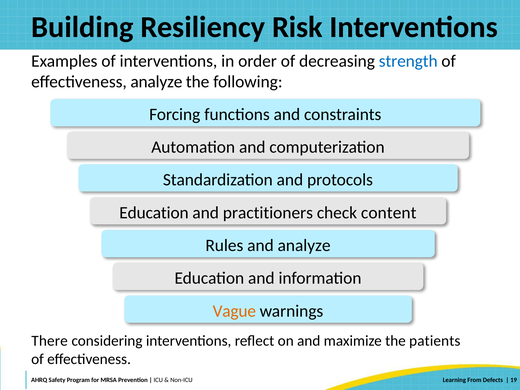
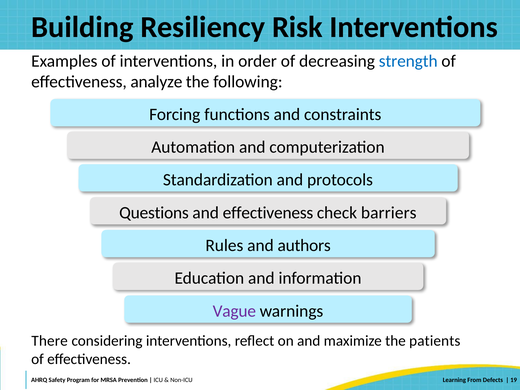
Education: Education -> Questions (154, 213)
and practitioners: practitioners -> effectiveness (268, 213)
content: content -> barriers (389, 213)
and analyze: analyze -> authors (304, 245)
Vague colour: orange -> purple (234, 311)
